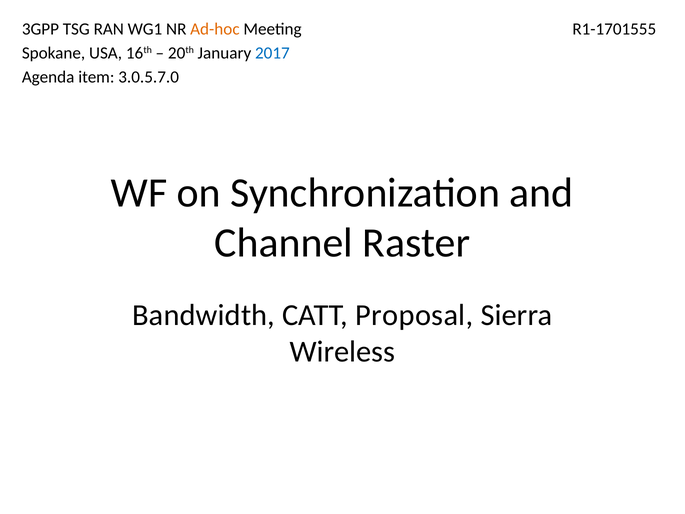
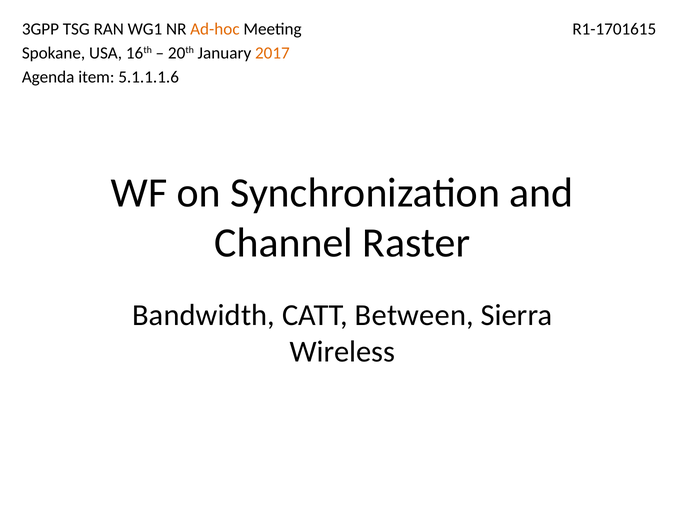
R1-1701555: R1-1701555 -> R1-1701615 (614, 29)
2017 colour: blue -> orange (272, 53)
3.0.5.7.0: 3.0.5.7.0 -> 5.1.1.1.6 (149, 77)
Proposal: Proposal -> Between (414, 315)
